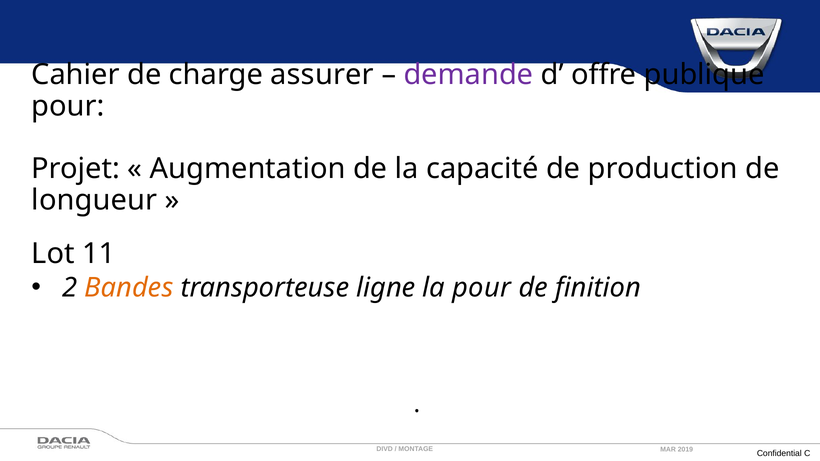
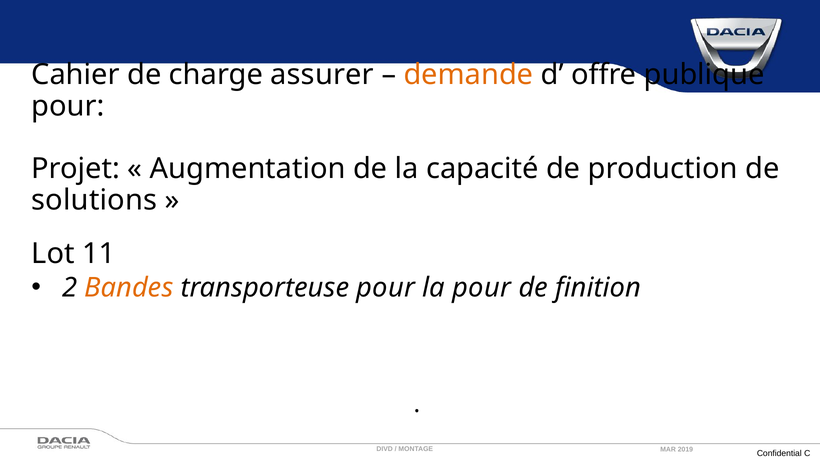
demande colour: purple -> orange (468, 75)
longueur: longueur -> solutions (94, 200)
transporteuse ligne: ligne -> pour (386, 288)
